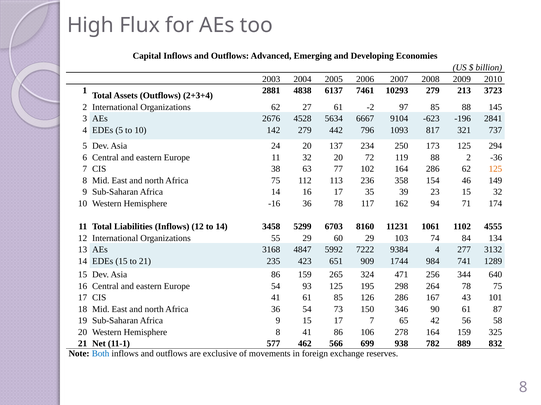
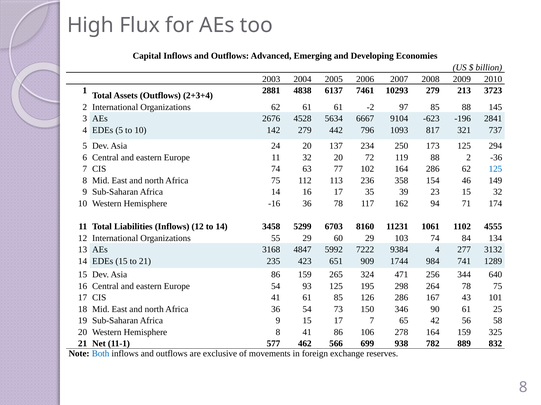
62 27: 27 -> 61 (307, 107)
CIS 38: 38 -> 74 (276, 169)
125 colour: orange -> blue (495, 169)
87: 87 -> 25 (498, 310)
